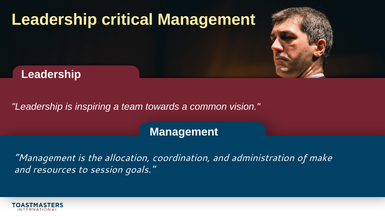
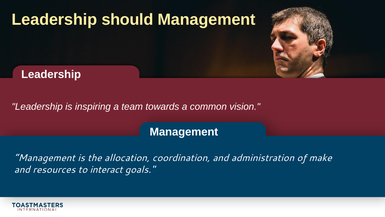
critical: critical -> should (127, 19)
session: session -> interact (106, 169)
